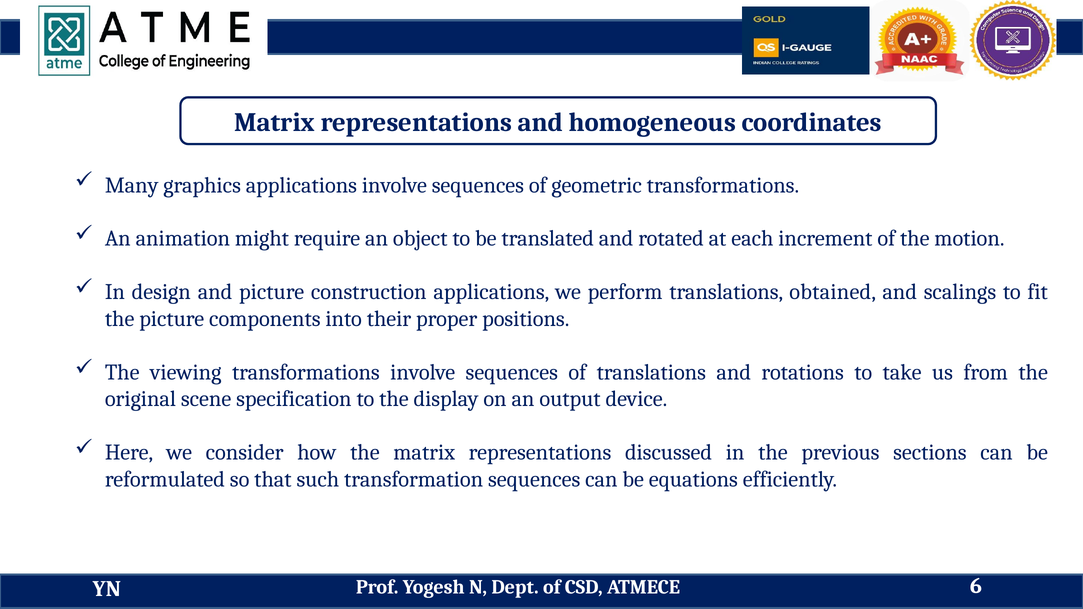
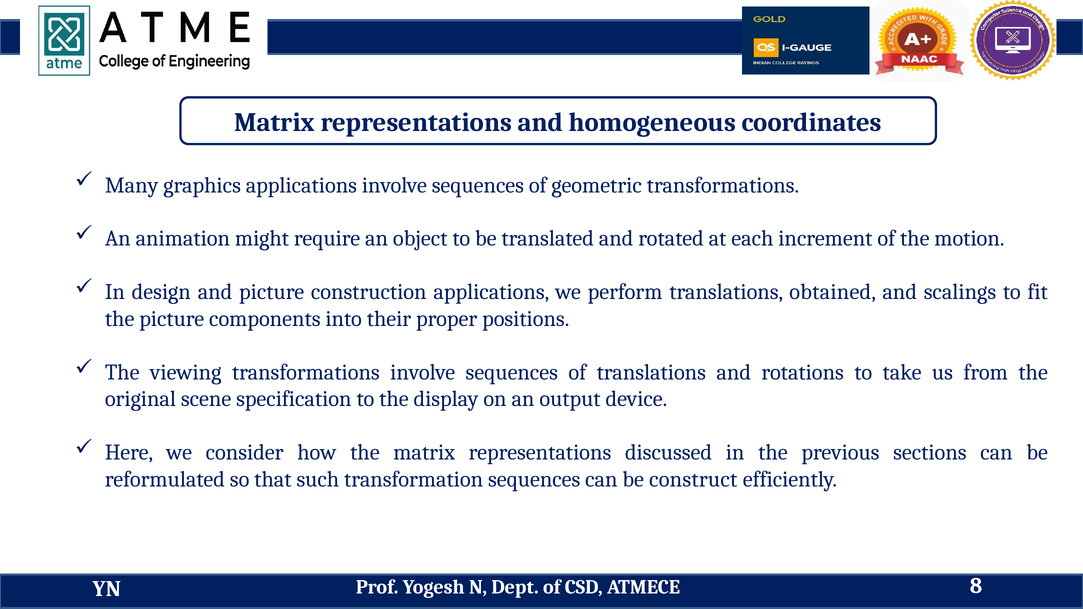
equations: equations -> construct (693, 479)
6: 6 -> 8 (976, 586)
